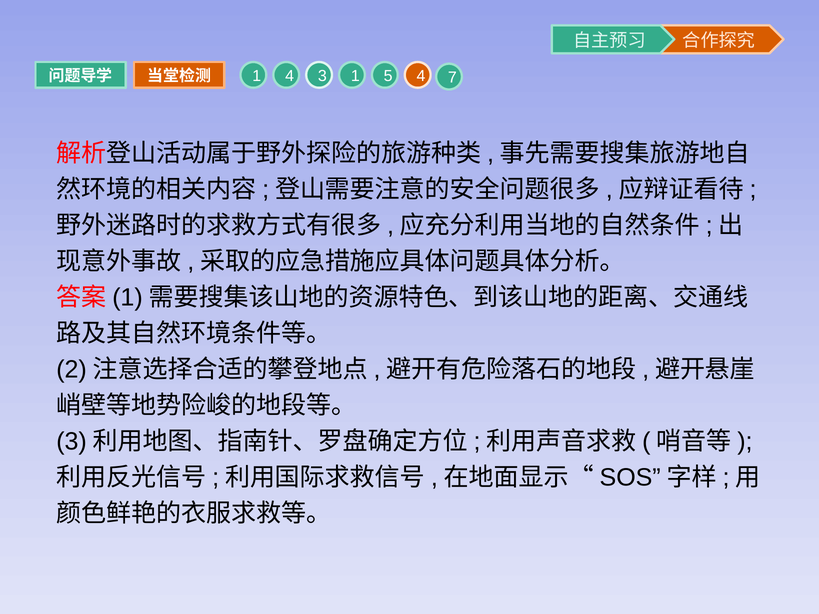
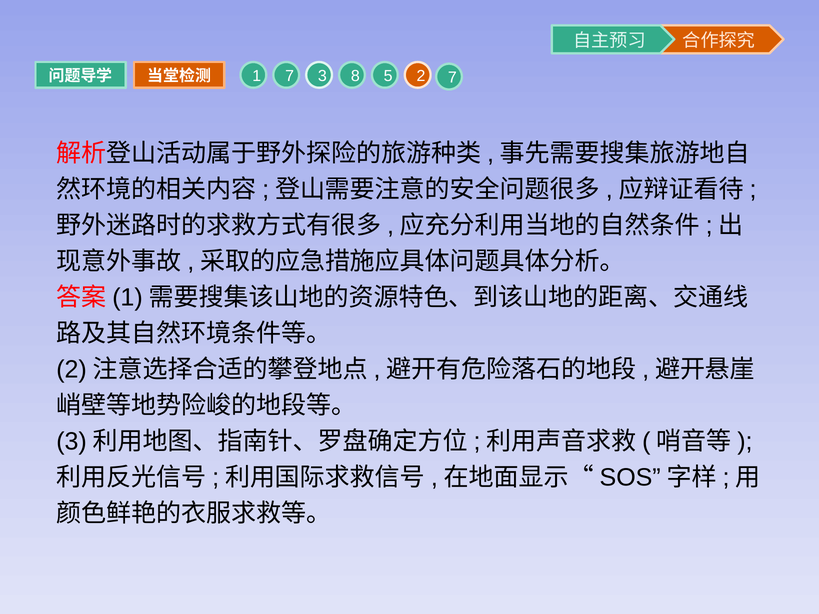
1 4: 4 -> 7 (290, 76)
3 1: 1 -> 8 (355, 76)
5 4: 4 -> 2 (421, 76)
